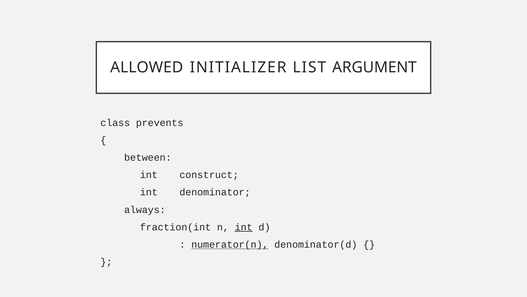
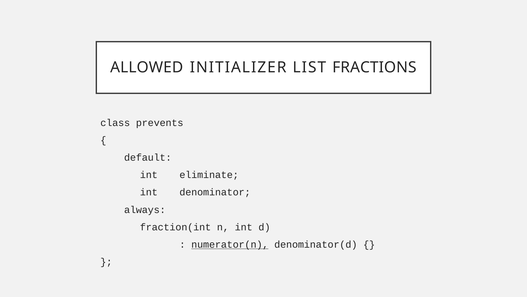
ARGUMENT: ARGUMENT -> FRACTIONS (374, 67)
between: between -> default (148, 157)
construct: construct -> eliminate (209, 175)
int underline: present -> none (244, 227)
